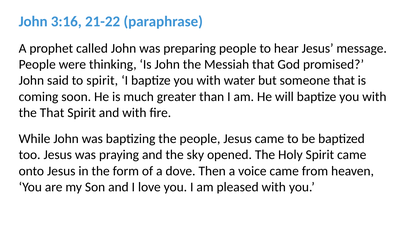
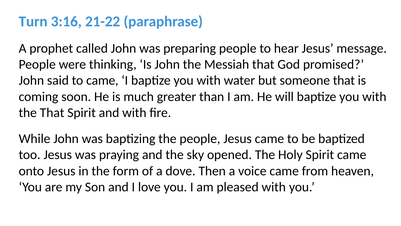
John: John -> Turn (33, 21)
to spirit: spirit -> came (102, 80)
